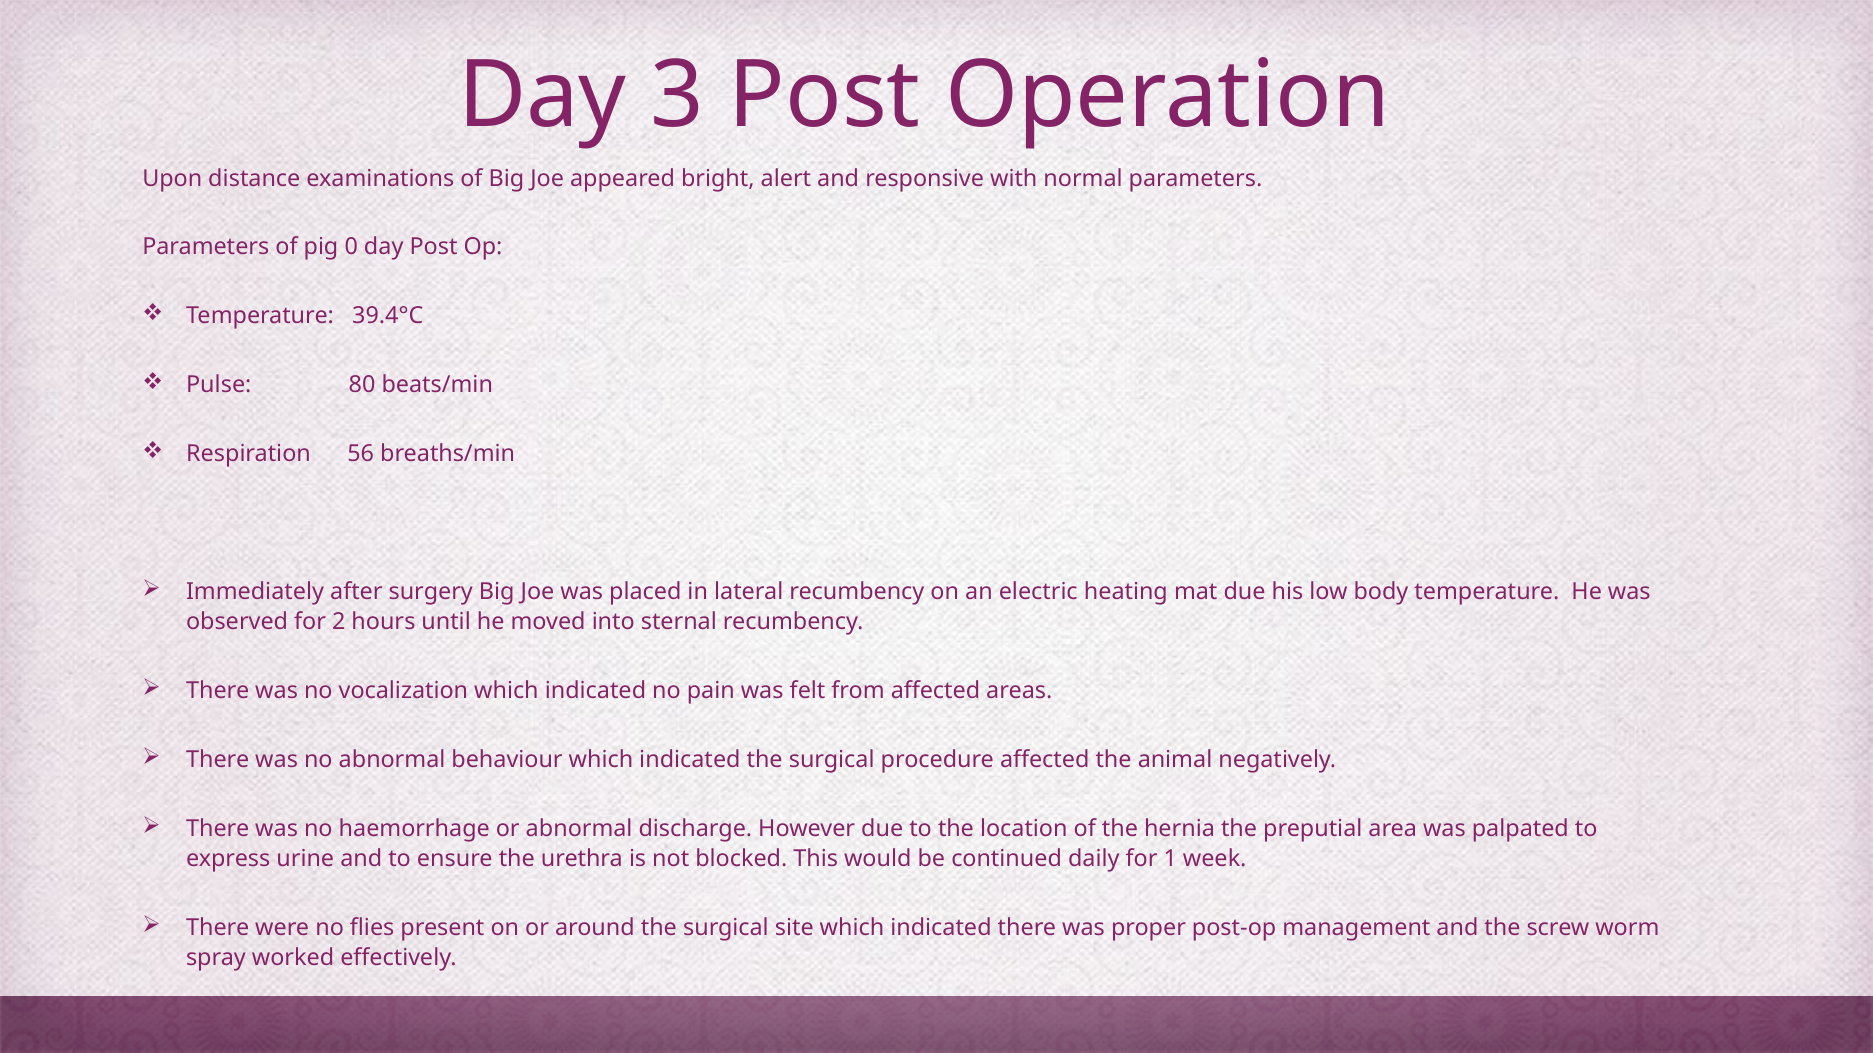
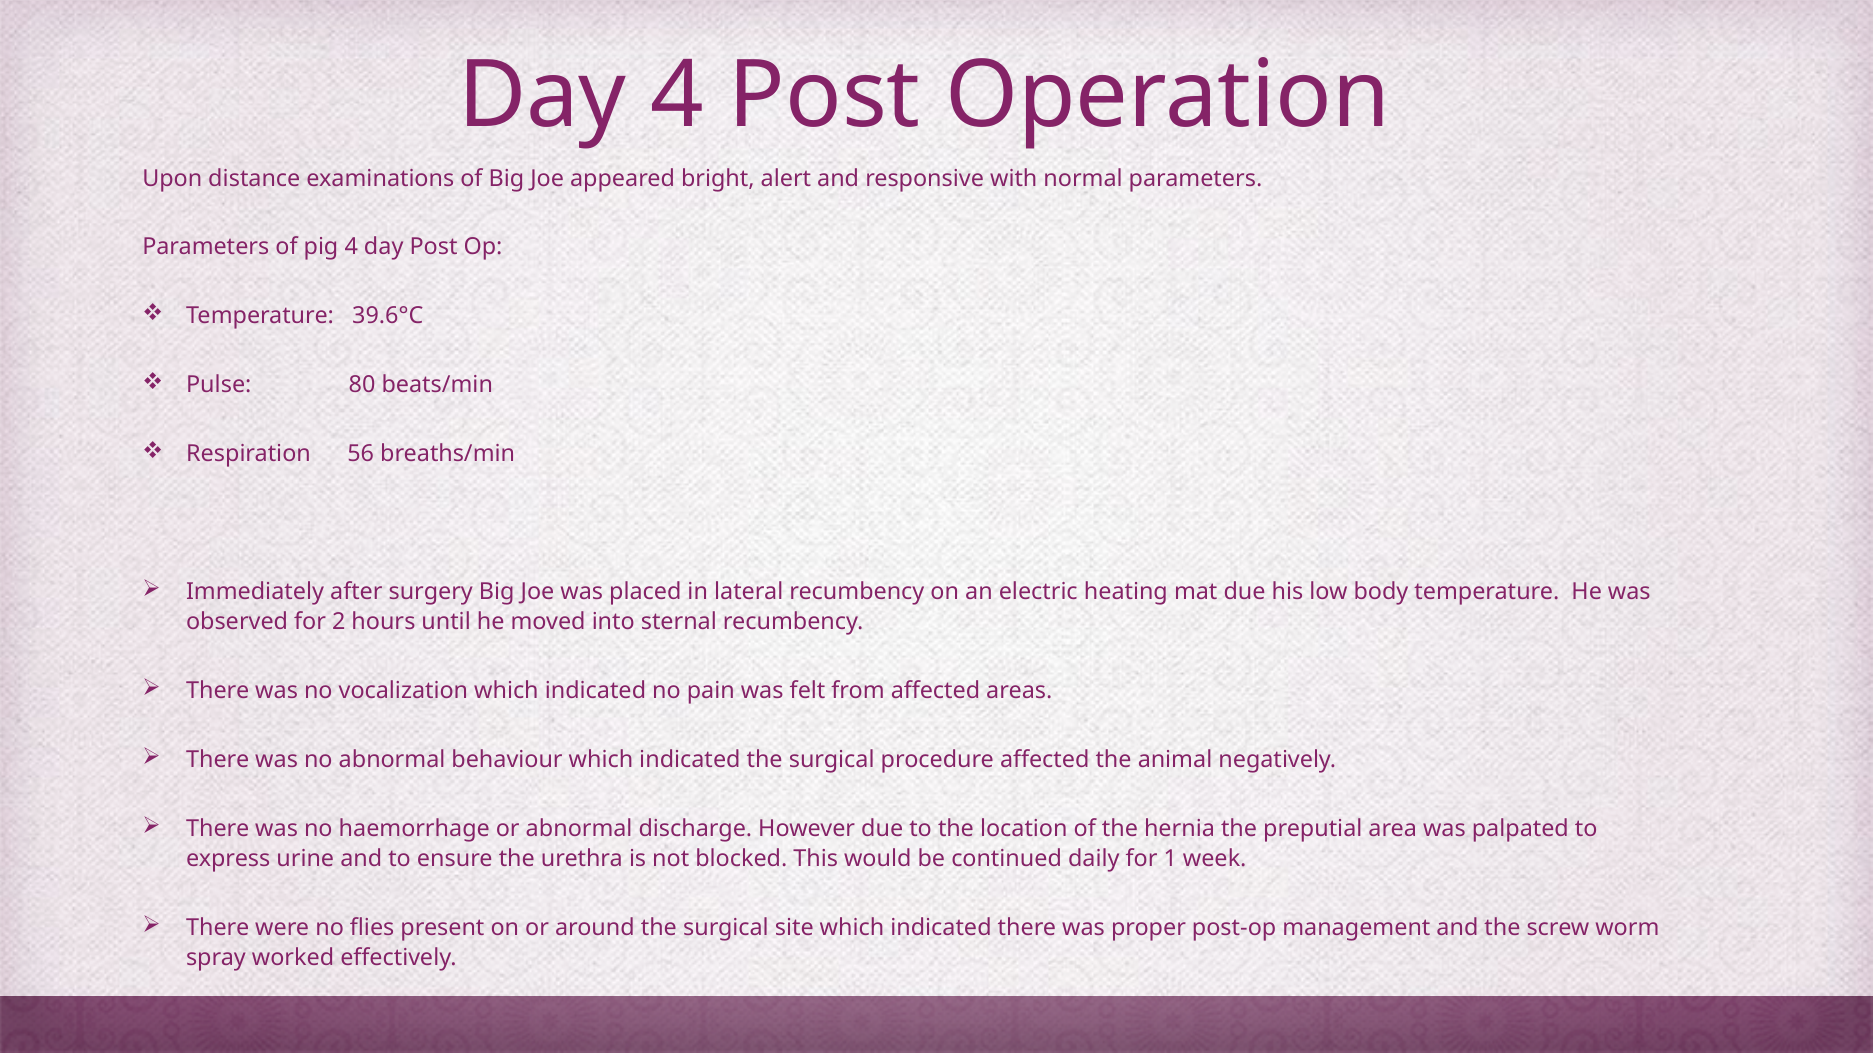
Day 3: 3 -> 4 (678, 96)
pig 0: 0 -> 4 (351, 247)
39.4°C: 39.4°C -> 39.6°C (388, 316)
